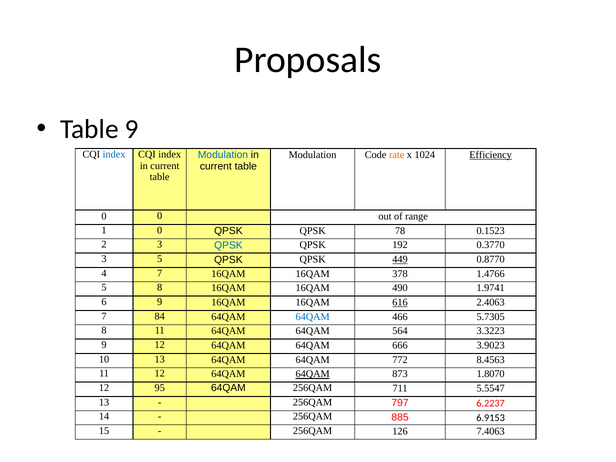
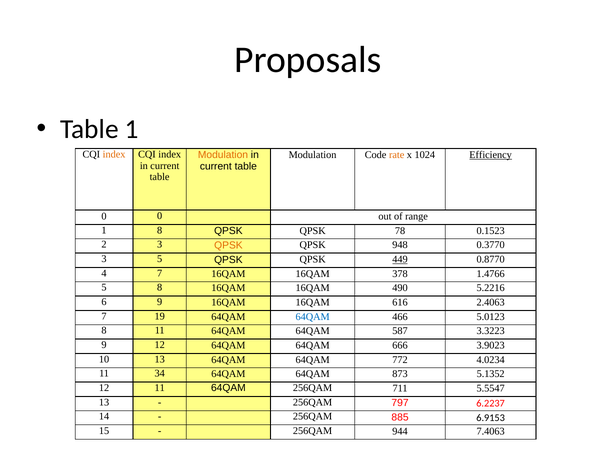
Table 9: 9 -> 1 (132, 129)
index colour: blue -> orange (114, 154)
Modulation colour: blue -> orange (223, 155)
1 0: 0 -> 8 (160, 230)
QPSK colour: blue -> orange (228, 245)
192: 192 -> 948 (400, 245)
1.9741: 1.9741 -> 5.2216 (491, 288)
616 underline: present -> none (400, 302)
84: 84 -> 19 (160, 316)
5.7305: 5.7305 -> 5.0123 (491, 317)
564: 564 -> 587 (400, 331)
8.4563: 8.4563 -> 4.0234 (491, 360)
11 12: 12 -> 34 (160, 374)
64QAM underline: present -> none (313, 374)
1.8070: 1.8070 -> 5.1352 (491, 374)
12 95: 95 -> 11 (160, 388)
126: 126 -> 944 (400, 431)
